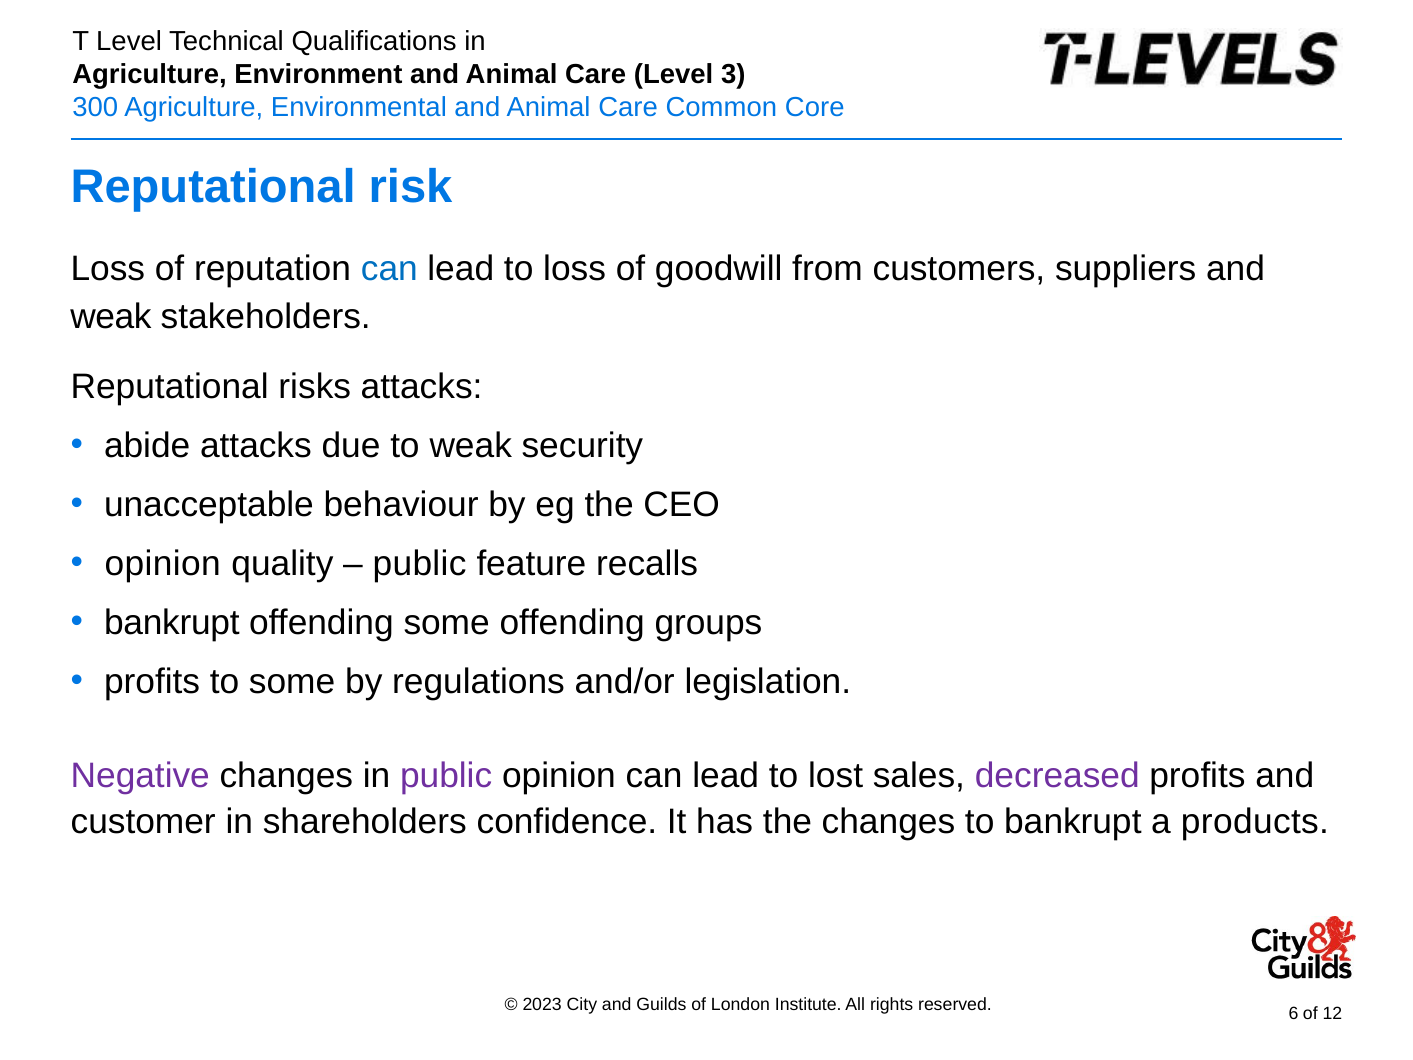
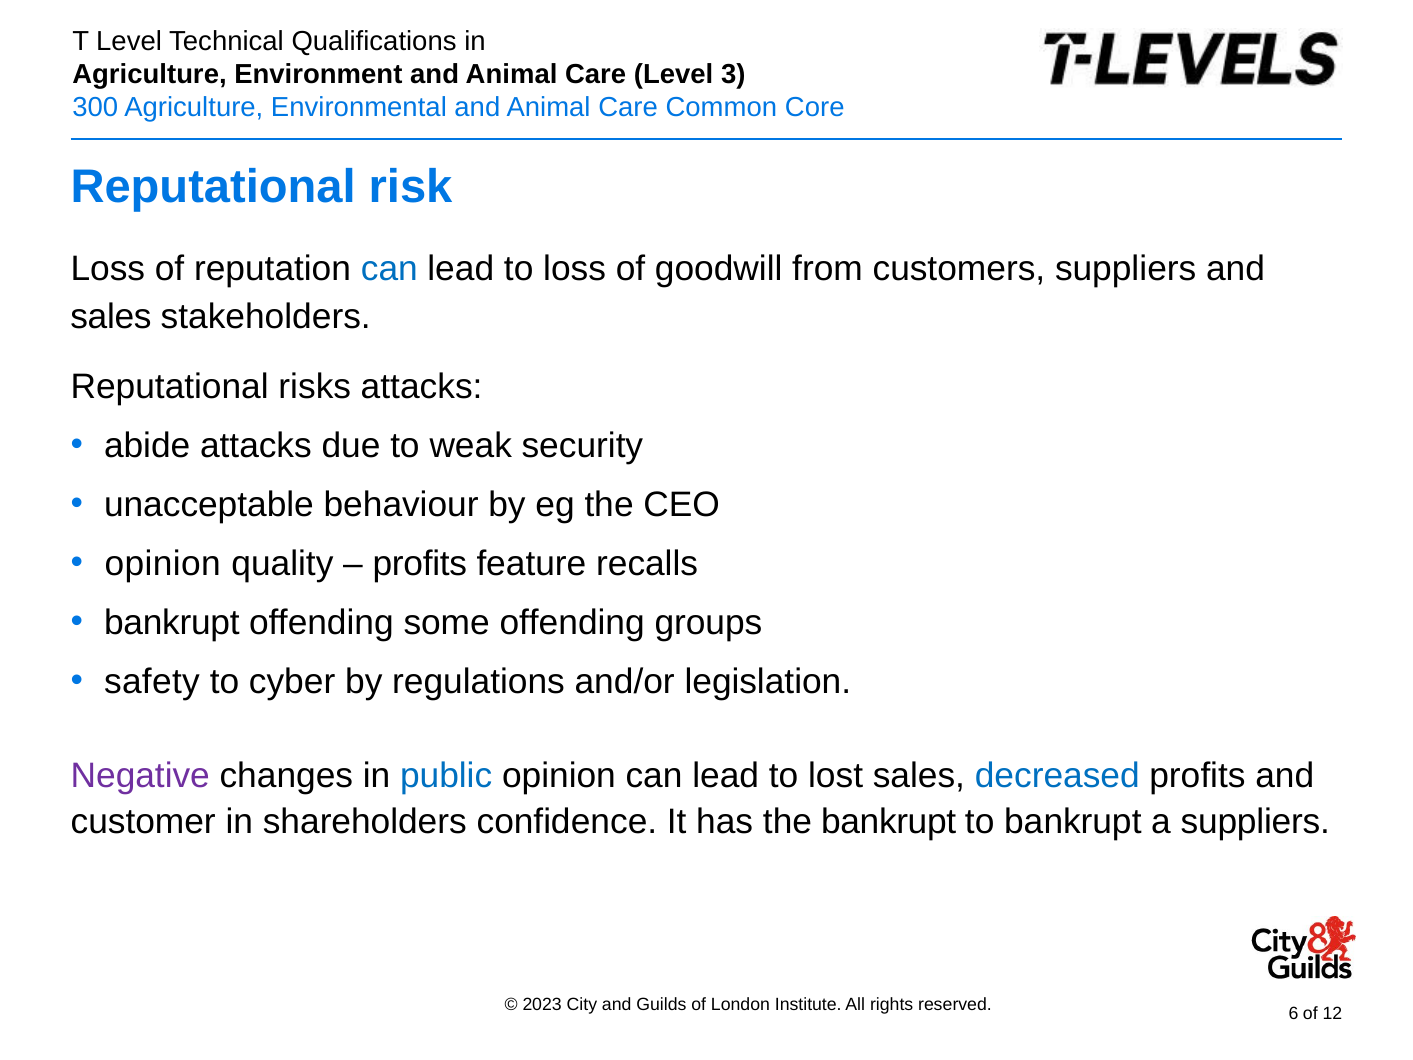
weak: weak -> sales (111, 316)
public: public -> profits (420, 564)
profits: profits -> safety (152, 681)
to some: some -> cyber (292, 681)
public colour: purple -> blue (446, 776)
decreased colour: purple -> blue (1057, 776)
the changes: changes -> bankrupt (889, 822)
a products: products -> suppliers (1255, 822)
